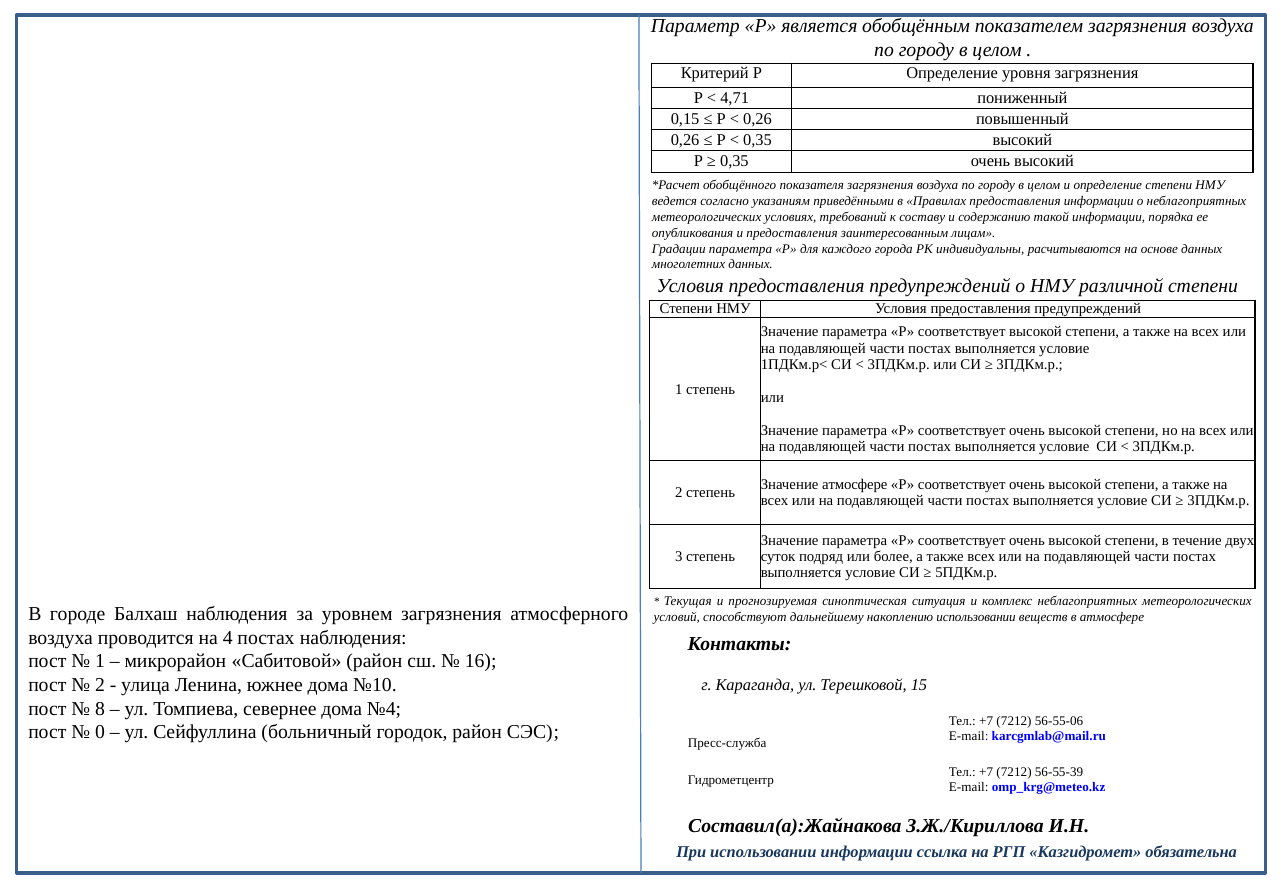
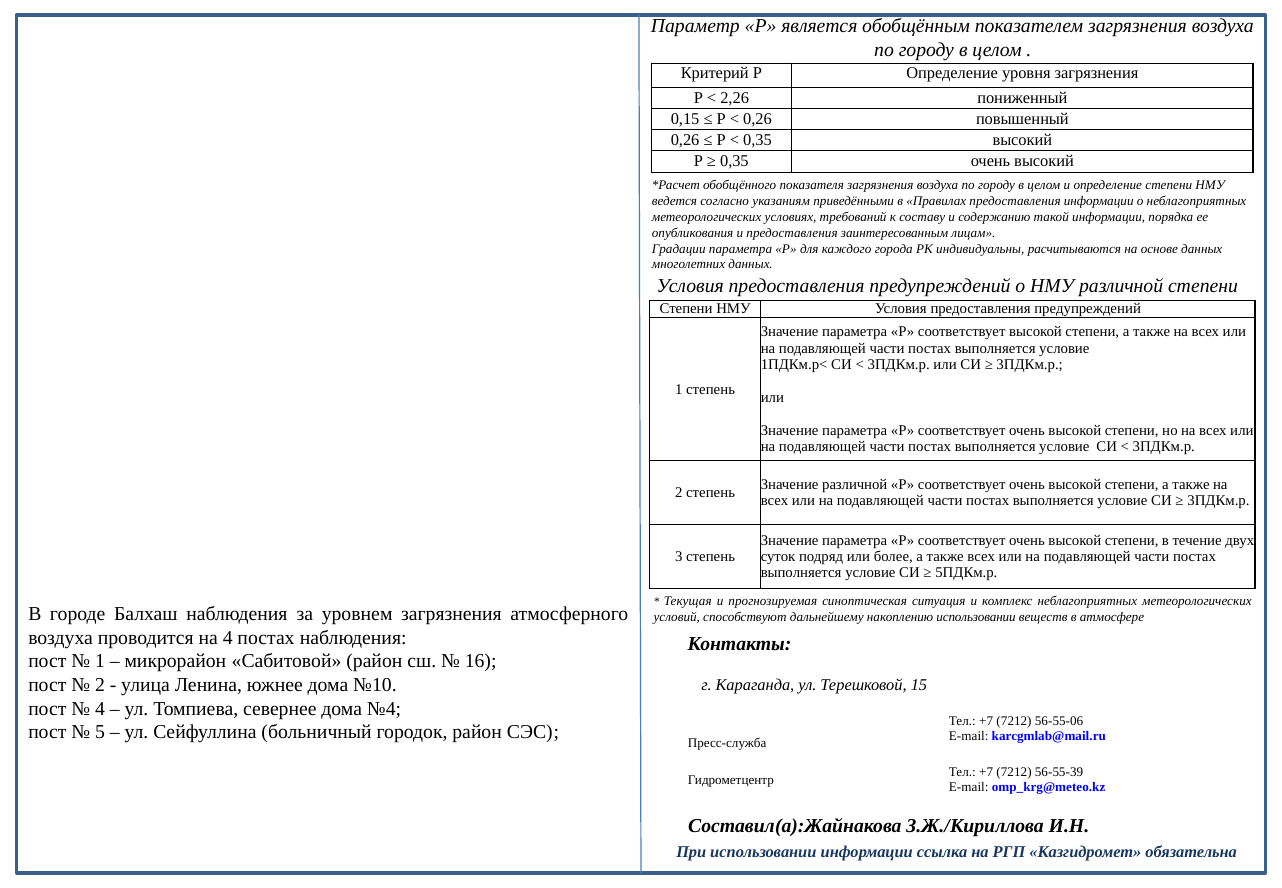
4,71: 4,71 -> 2,26 (735, 98)
Значение атмосфере: атмосфере -> различной (855, 484)
8: 8 -> 4 (100, 708)
0: 0 -> 5 (100, 732)
